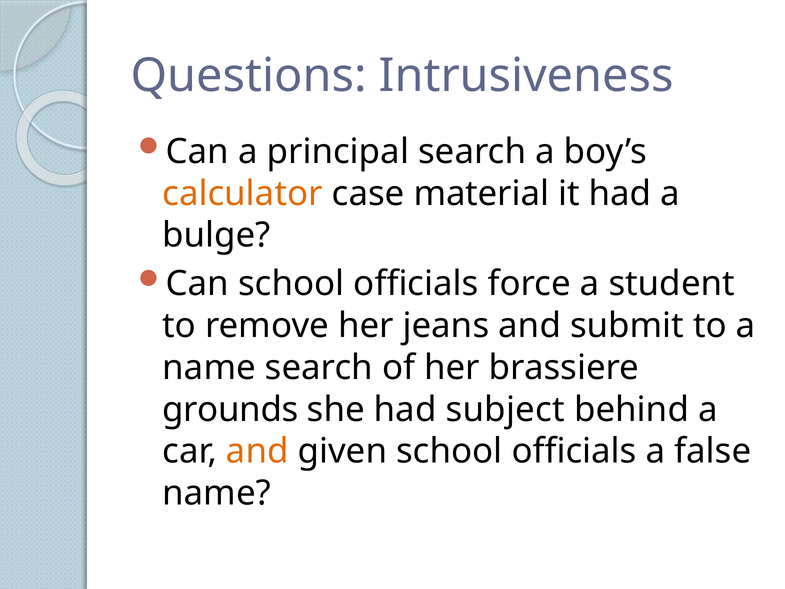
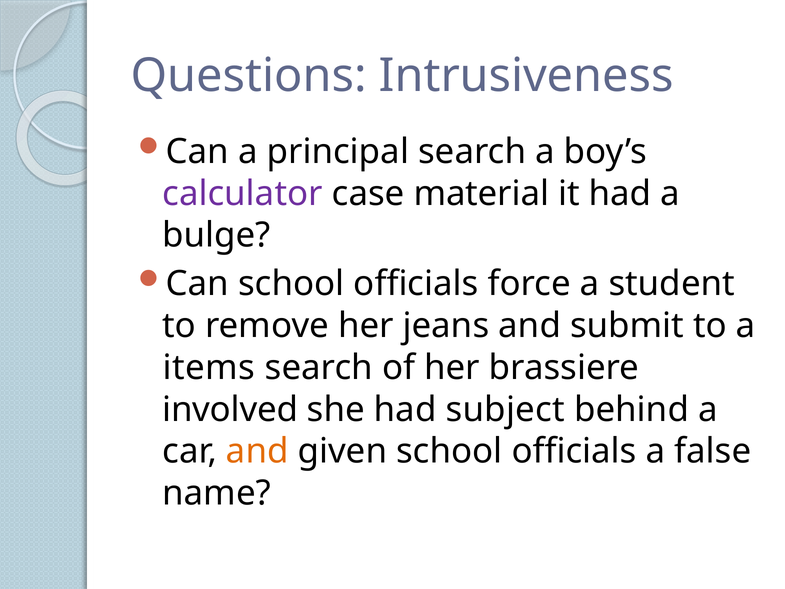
calculator colour: orange -> purple (243, 193)
name: name -> items (209, 367)
grounds: grounds -> involved (230, 409)
